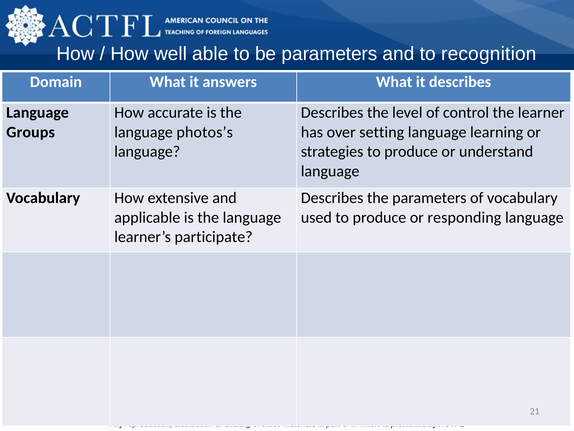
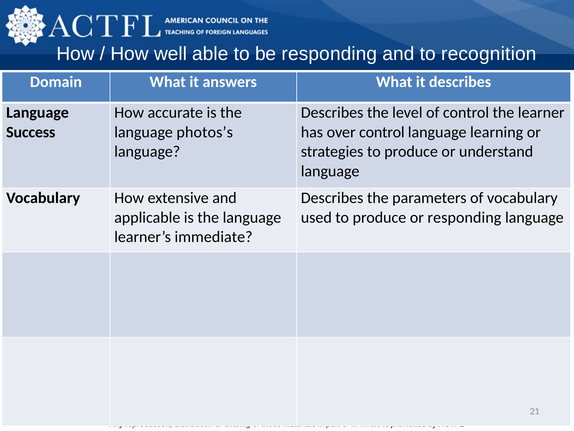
be parameters: parameters -> responding (329, 54)
Groups: Groups -> Success (31, 132)
over setting: setting -> control (382, 132)
participate: participate -> immediate (214, 237)
